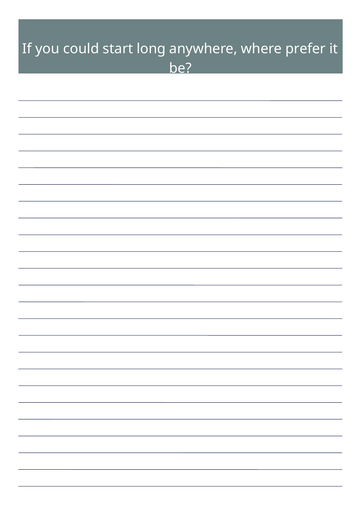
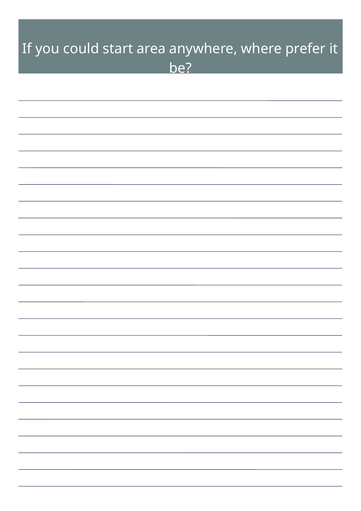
long: long -> area (151, 49)
